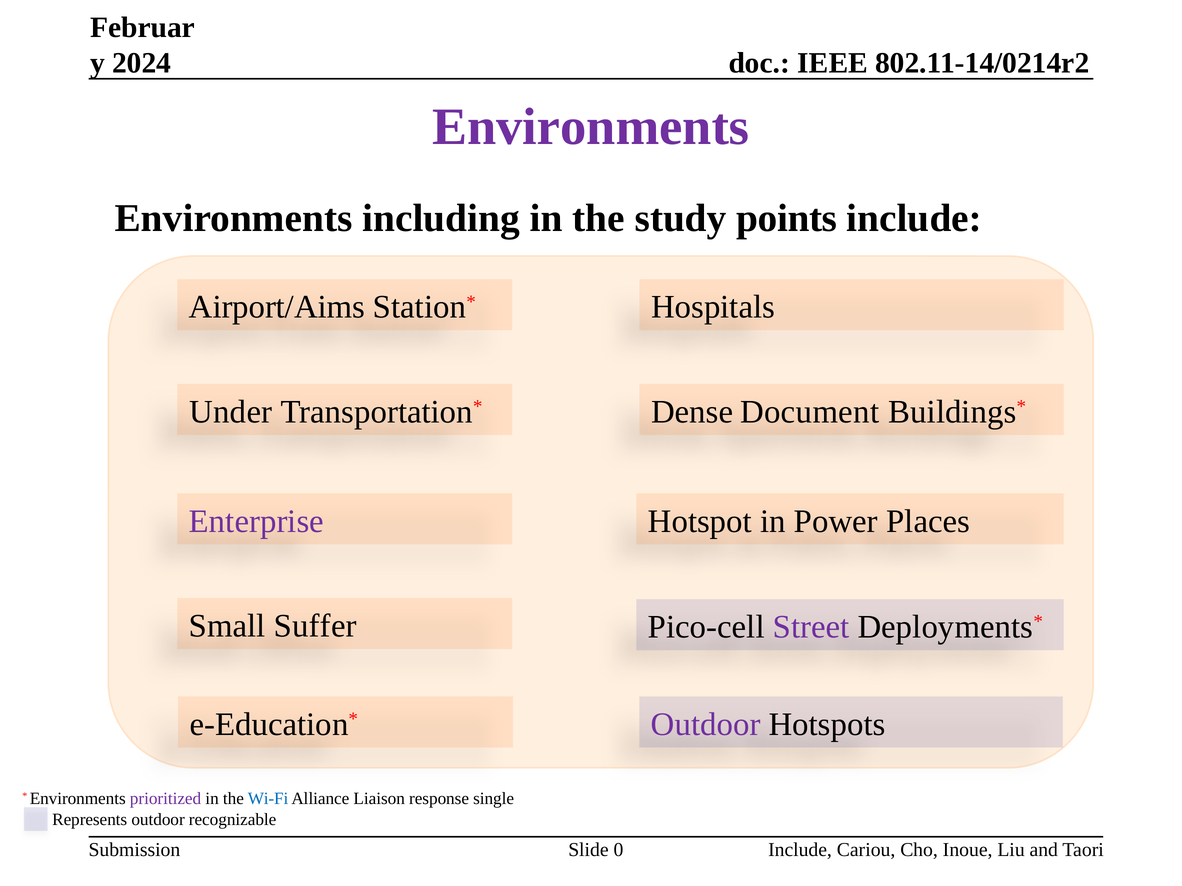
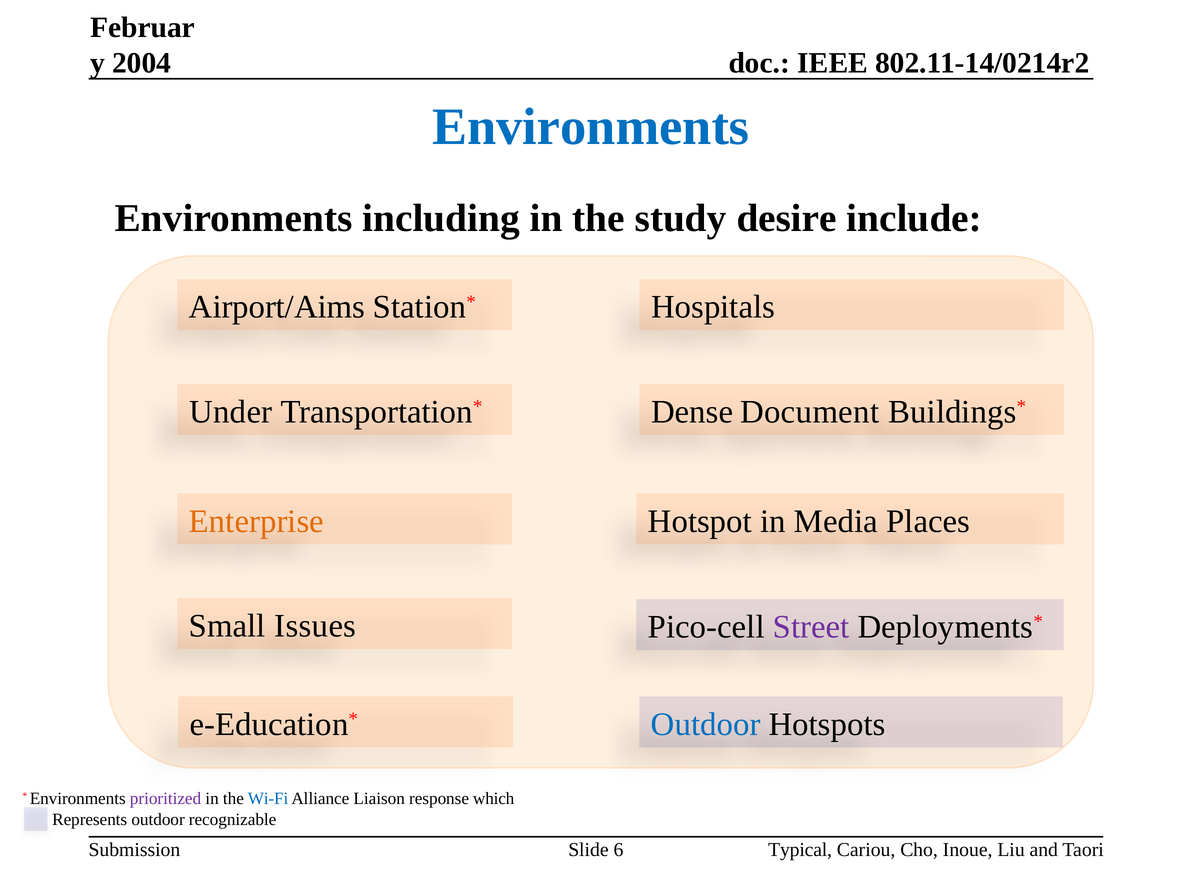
2024: 2024 -> 2004 (142, 63)
Environments colour: purple -> blue (591, 127)
points: points -> desire (787, 218)
Enterprise colour: purple -> orange (256, 521)
Power: Power -> Media (836, 521)
Suffer: Suffer -> Issues (315, 626)
Outdoor colour: purple -> blue (706, 725)
single: single -> which (494, 799)
0: 0 -> 6 (619, 850)
Include: Include -> Typical (800, 850)
